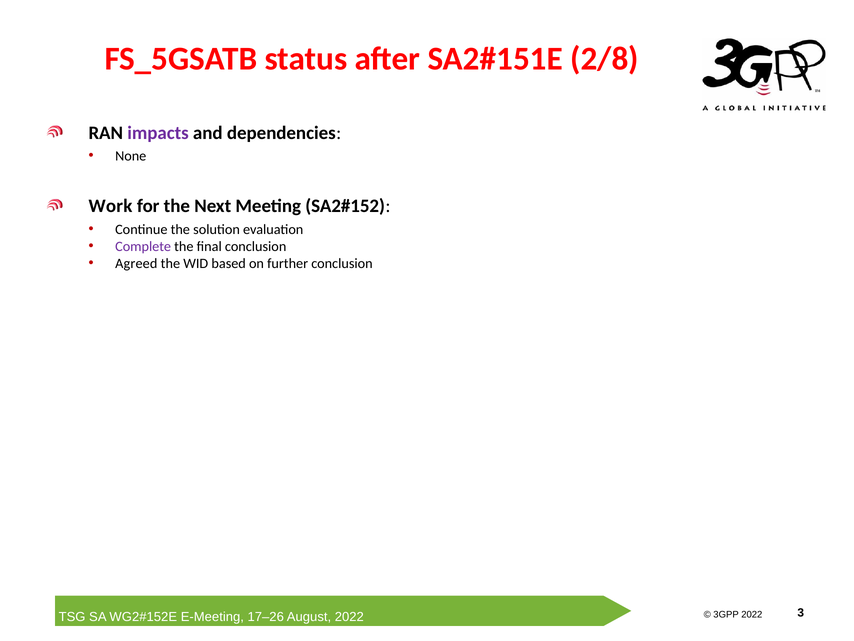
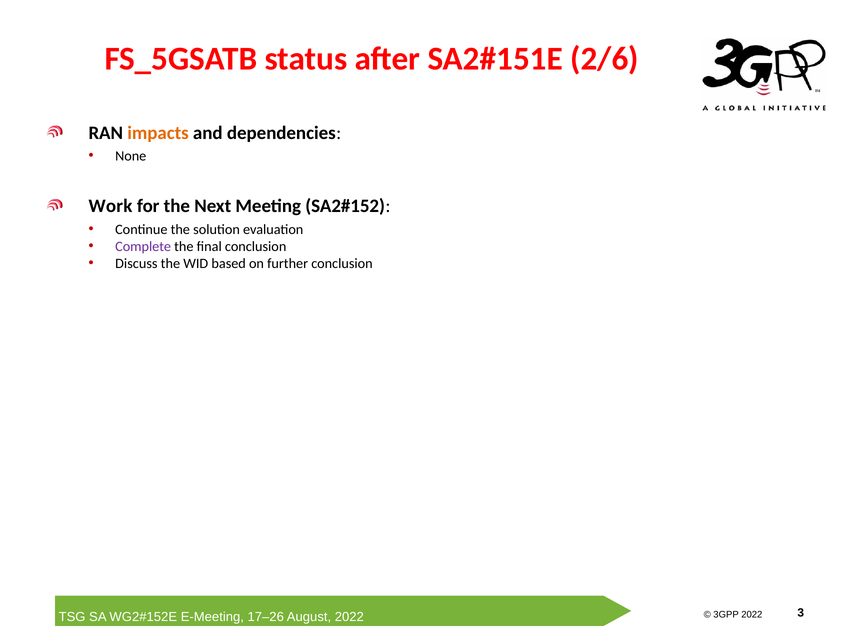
2/8: 2/8 -> 2/6 (605, 59)
impacts colour: purple -> orange (158, 133)
Agreed: Agreed -> Discuss (136, 263)
